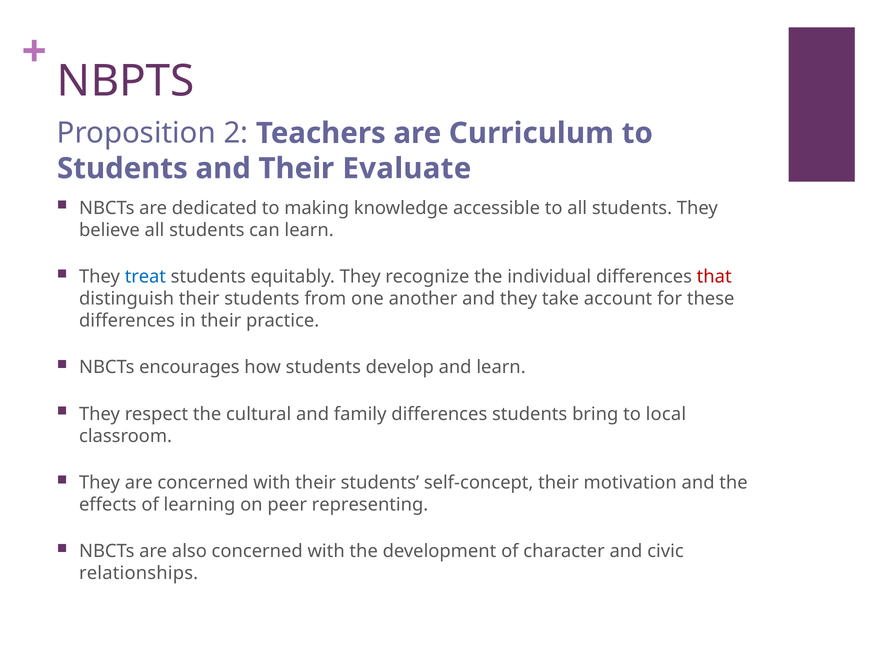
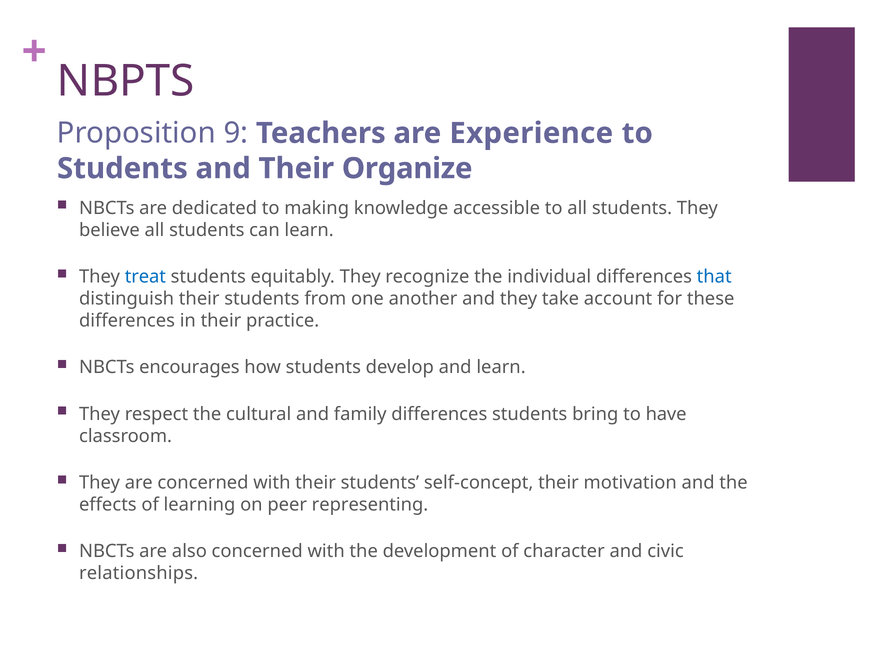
2: 2 -> 9 (236, 133)
Curriculum: Curriculum -> Experience (531, 133)
Evaluate: Evaluate -> Organize (407, 169)
that colour: red -> blue (714, 277)
local: local -> have (666, 414)
